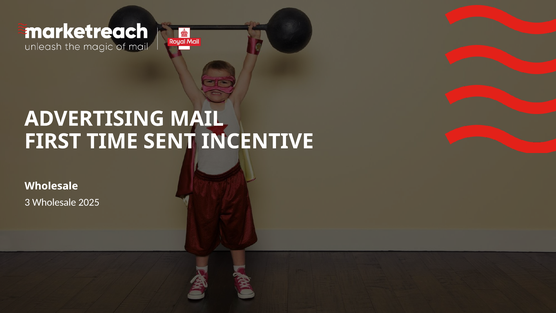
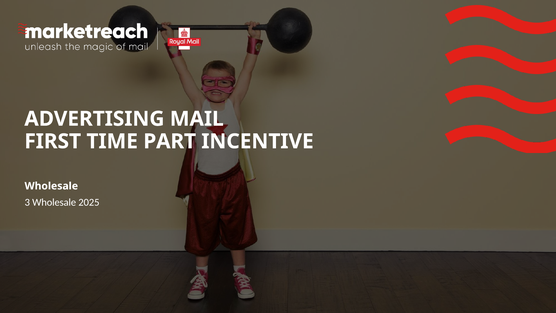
SENT: SENT -> PART (170, 141)
